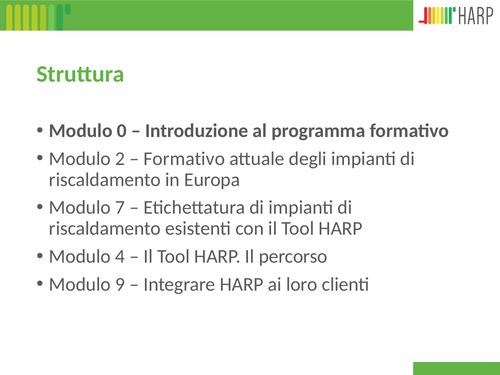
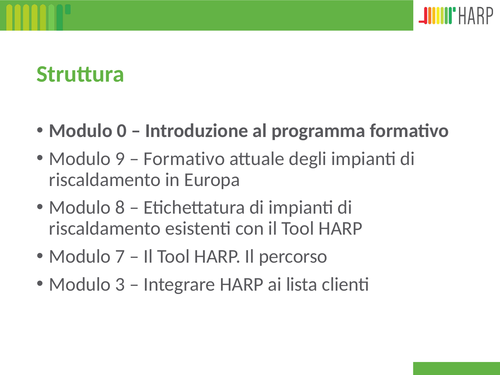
2: 2 -> 9 (120, 159)
7: 7 -> 8 (120, 208)
4: 4 -> 7 (120, 256)
9: 9 -> 3 (120, 284)
loro: loro -> lista (302, 284)
